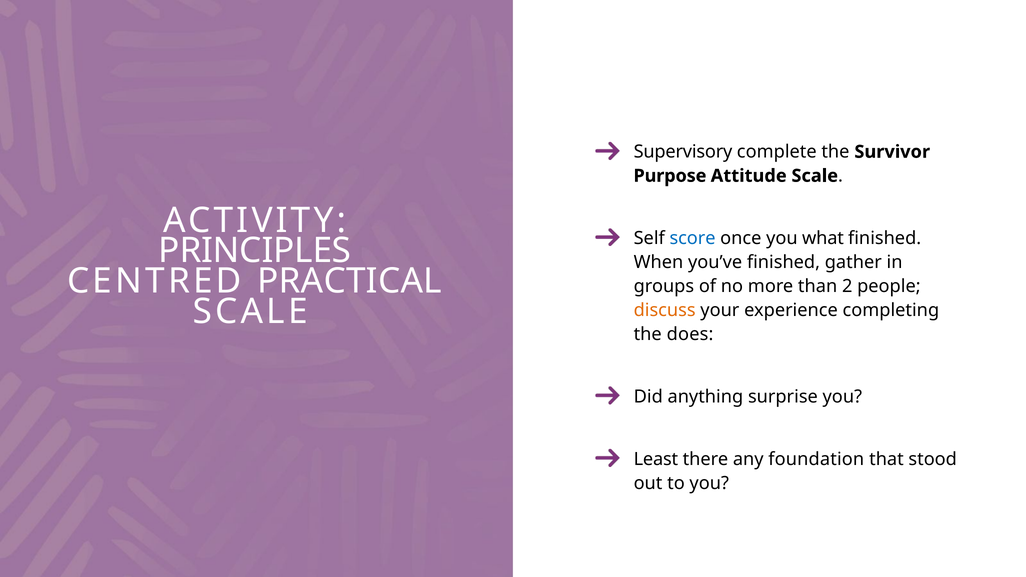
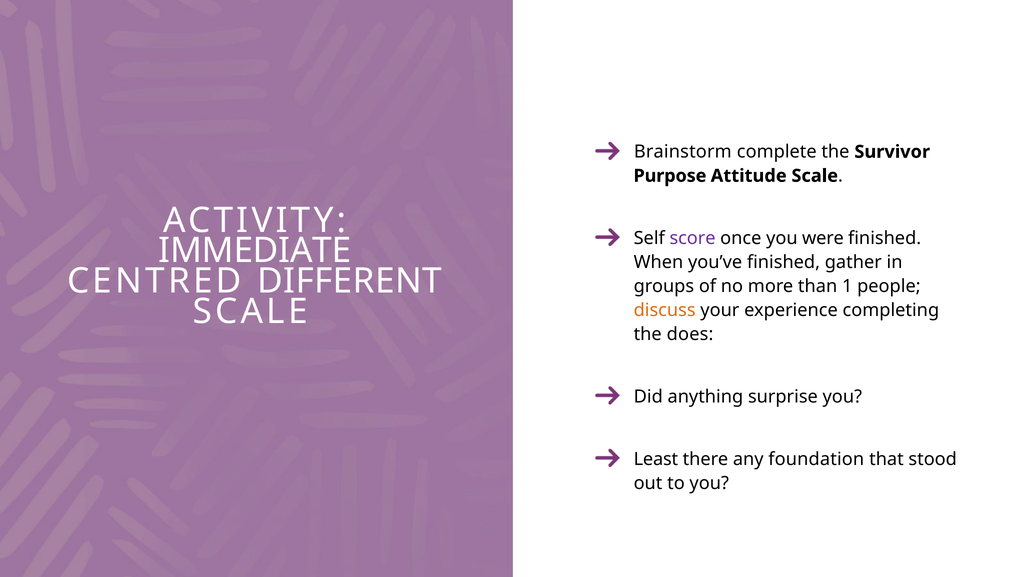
Supervisory: Supervisory -> Brainstorm (683, 152)
score colour: blue -> purple (693, 238)
what: what -> were (823, 238)
PRINCIPLES: PRINCIPLES -> IMMEDIATE (255, 251)
PRACTICAL: PRACTICAL -> DIFFERENT (349, 281)
2: 2 -> 1 (847, 286)
